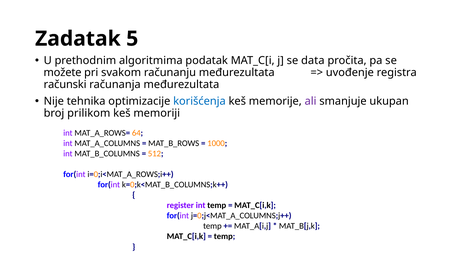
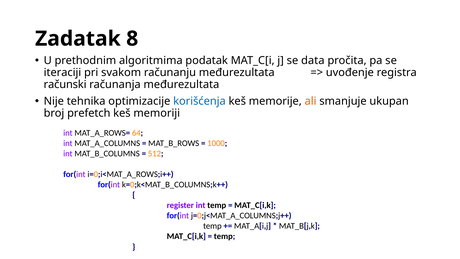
5: 5 -> 8 (132, 39)
možete: možete -> iteraciji (62, 73)
ali colour: purple -> orange (311, 101)
prilikom: prilikom -> prefetch (89, 113)
